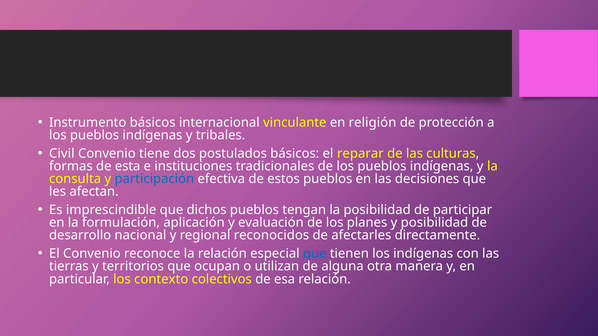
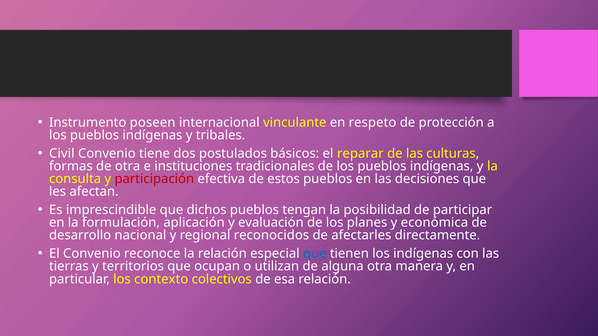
Instrumento básicos: básicos -> poseen (153, 123)
religión: religión -> respeto (373, 123)
de esta: esta -> otra (128, 166)
participación colour: blue -> red (154, 179)
y posibilidad: posibilidad -> económica (434, 223)
